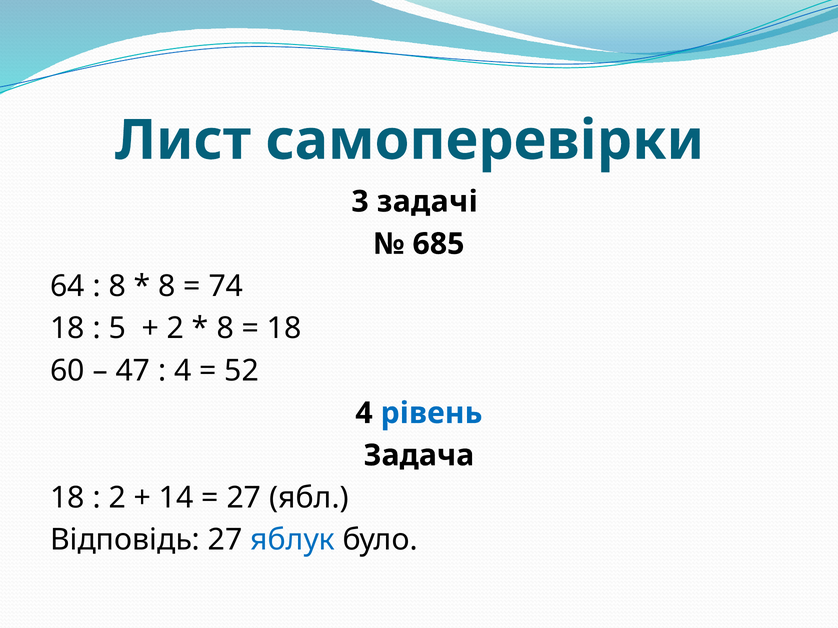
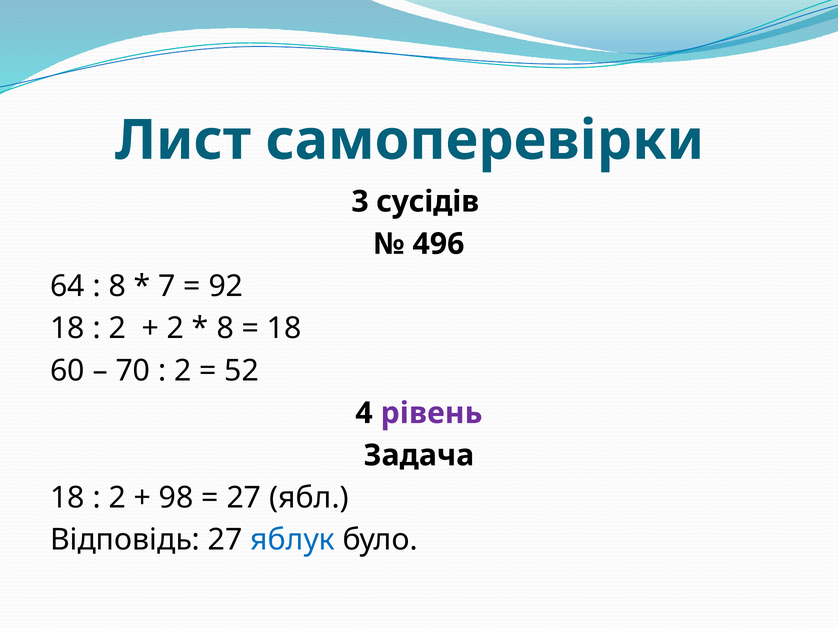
задачі: задачі -> сусідів (428, 202)
685: 685 -> 496 (438, 244)
8: 8 -> 7 (167, 286)
74: 74 -> 92 (226, 286)
5: 5 -> 2 (117, 329)
47: 47 -> 70 (133, 371)
4: 4 -> 2 (183, 371)
рівень colour: blue -> purple (431, 413)
14: 14 -> 98 (176, 498)
